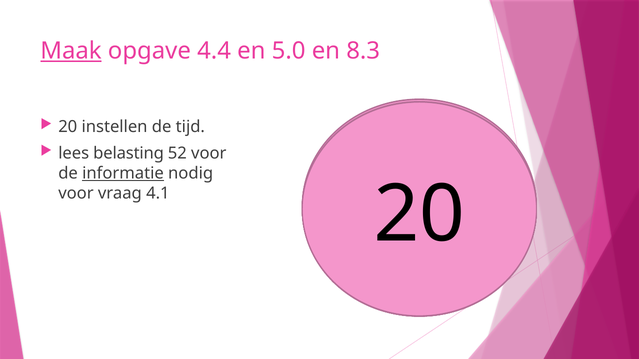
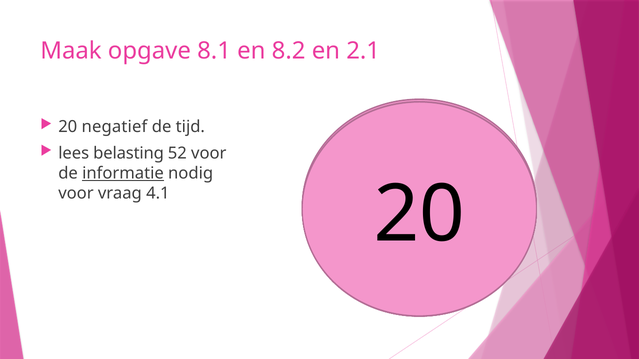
Maak underline: present -> none (71, 51)
4.4: 4.4 -> 8.1 (214, 51)
5.0: 5.0 -> 8.2 (289, 51)
8.3: 8.3 -> 2.1 (363, 51)
instellen: instellen -> negatief (114, 127)
